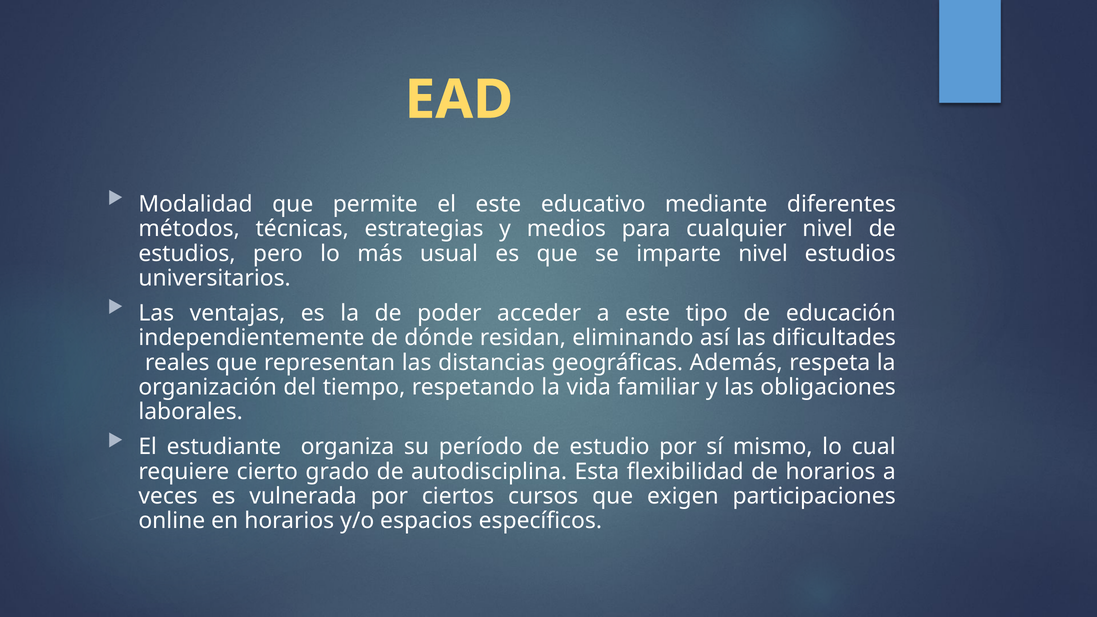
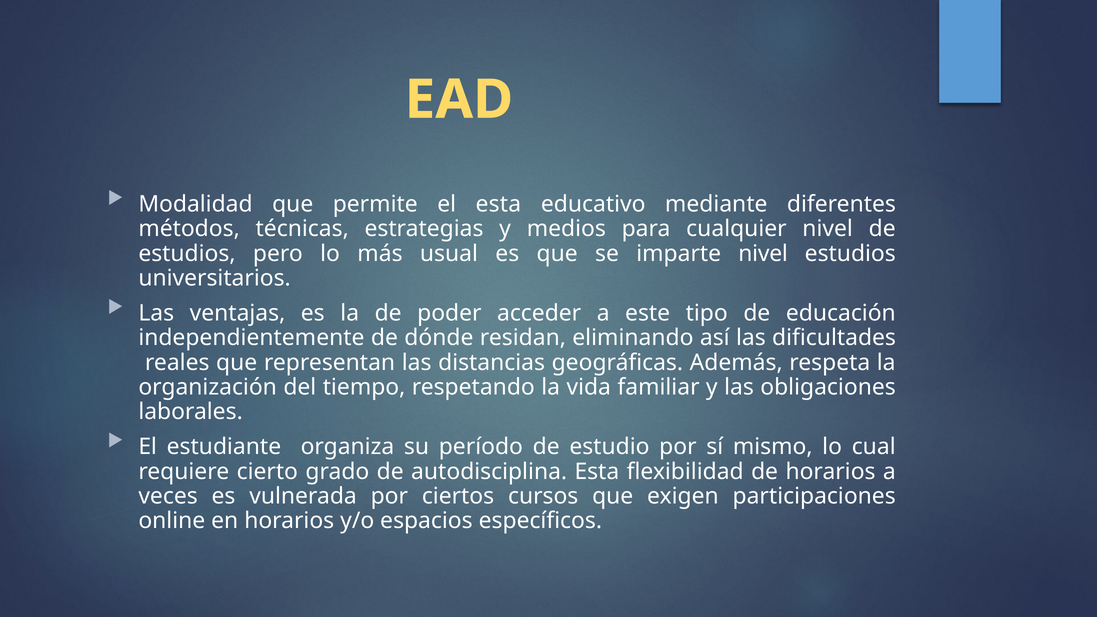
el este: este -> esta (498, 204)
